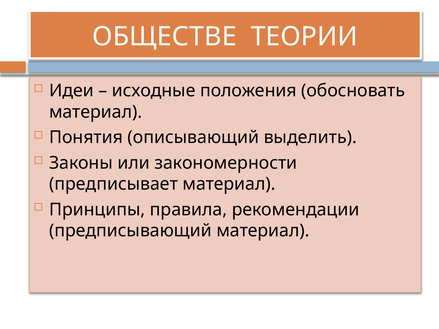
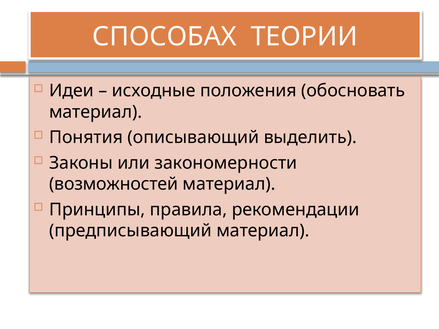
ОБЩЕСТВЕ: ОБЩЕСТВЕ -> СПОСОБАХ (164, 37)
предписывает: предписывает -> возможностей (114, 184)
